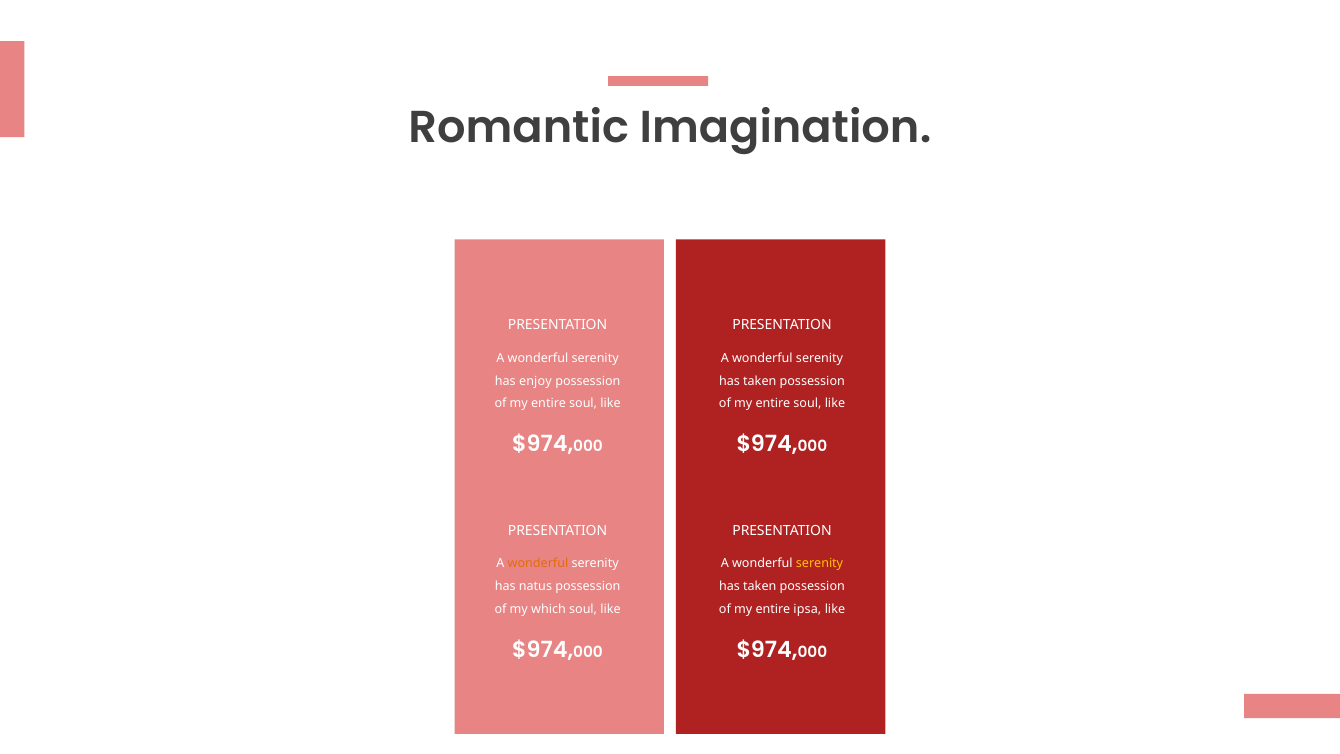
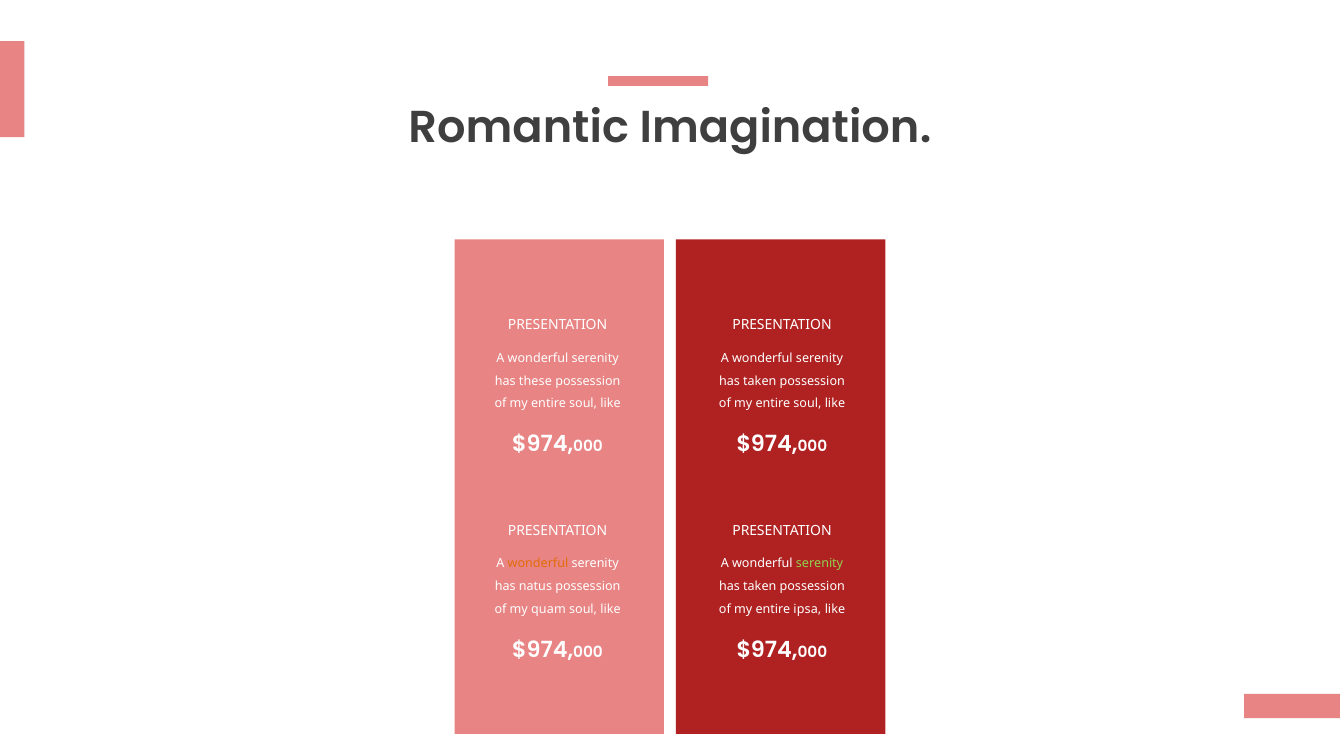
enjoy: enjoy -> these (535, 381)
serenity colour: yellow -> light green (820, 564)
which: which -> quam (548, 609)
